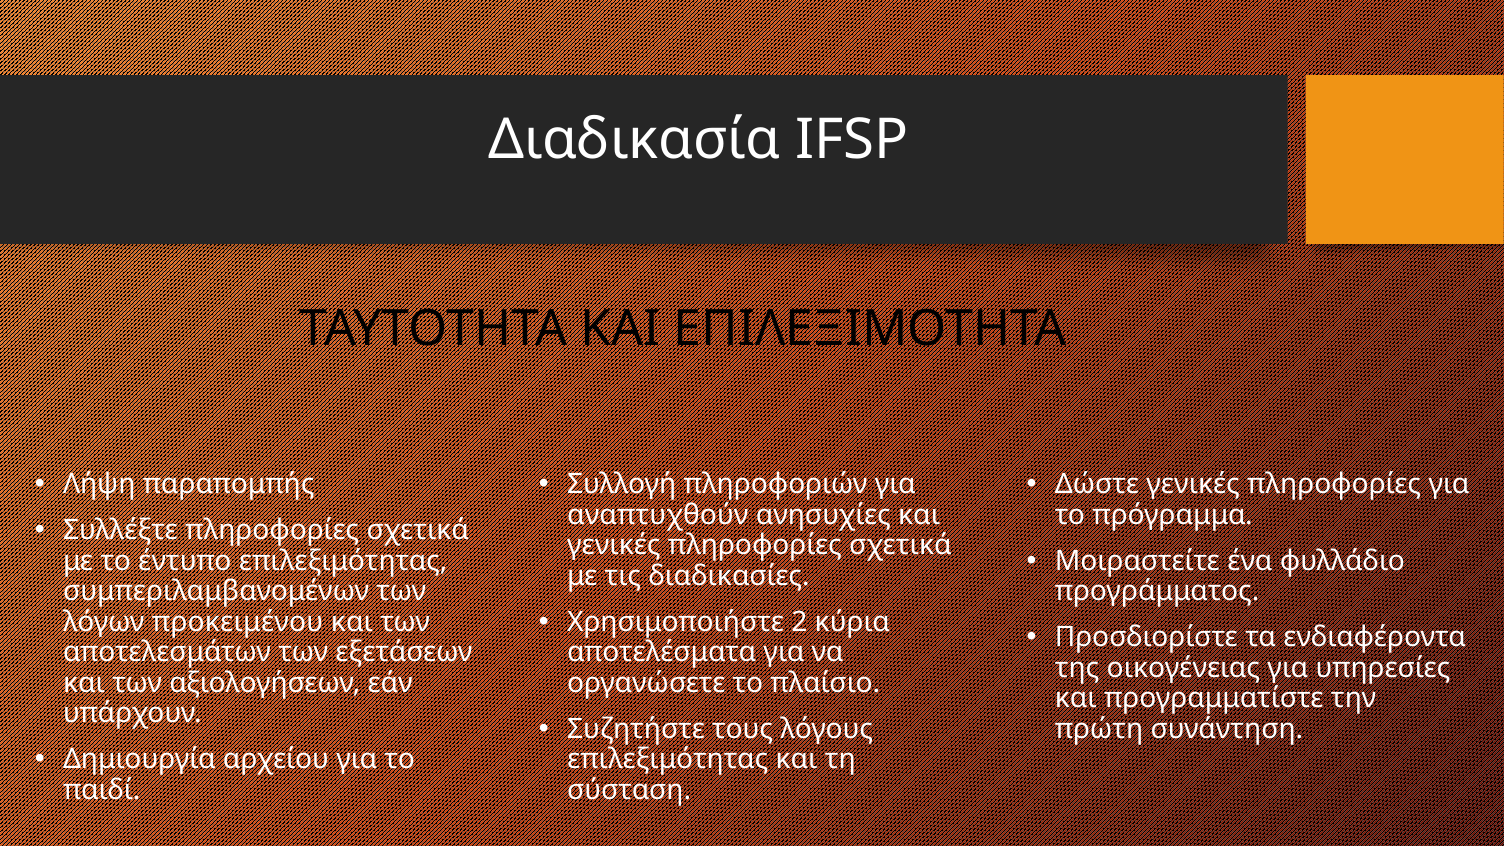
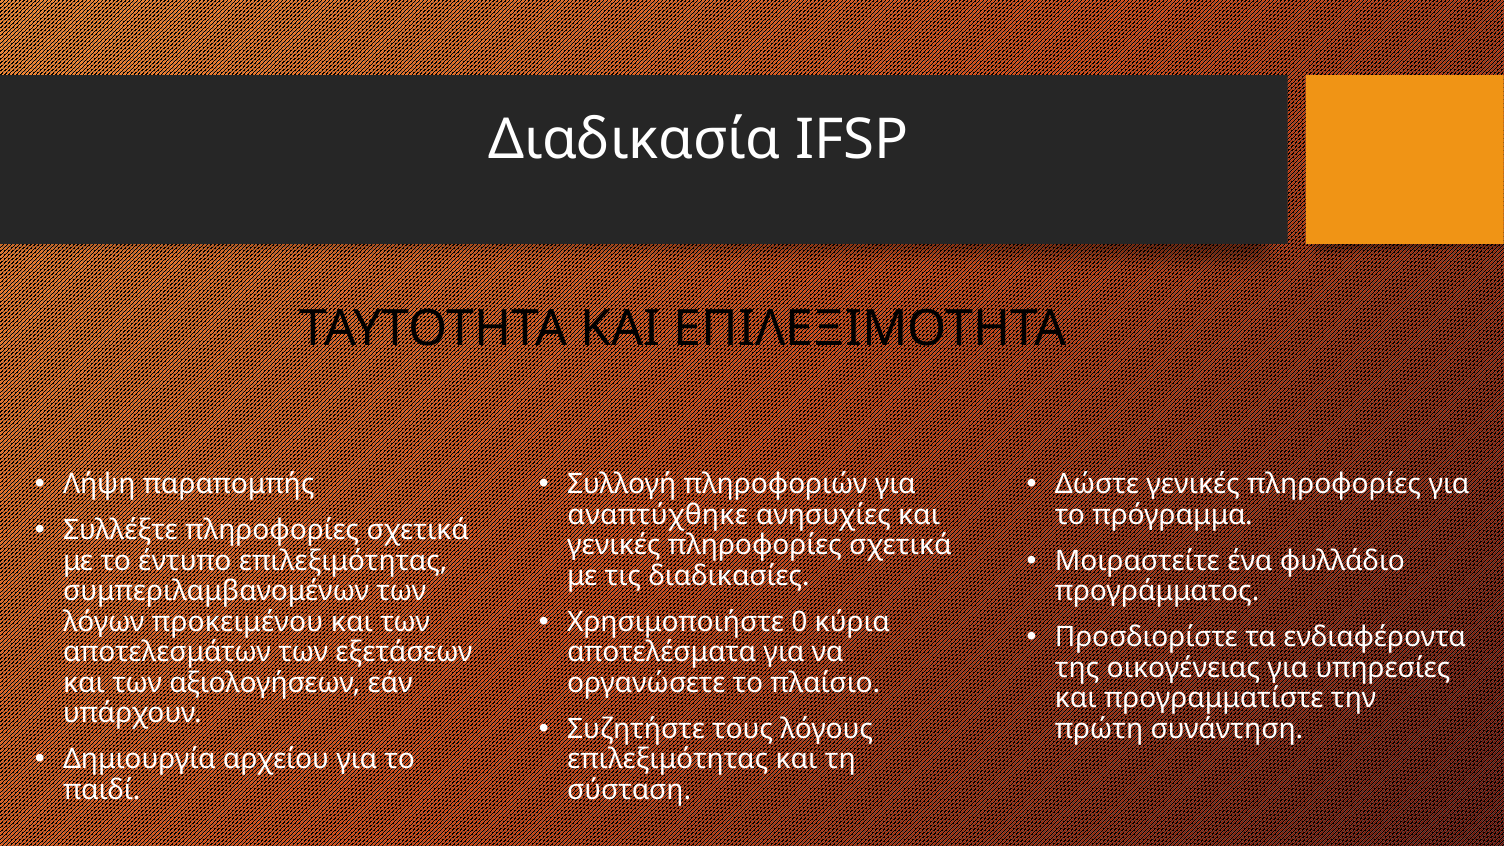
αναπτυχθούν: αναπτυχθούν -> αναπτύχθηκε (658, 515)
2: 2 -> 0 (799, 622)
